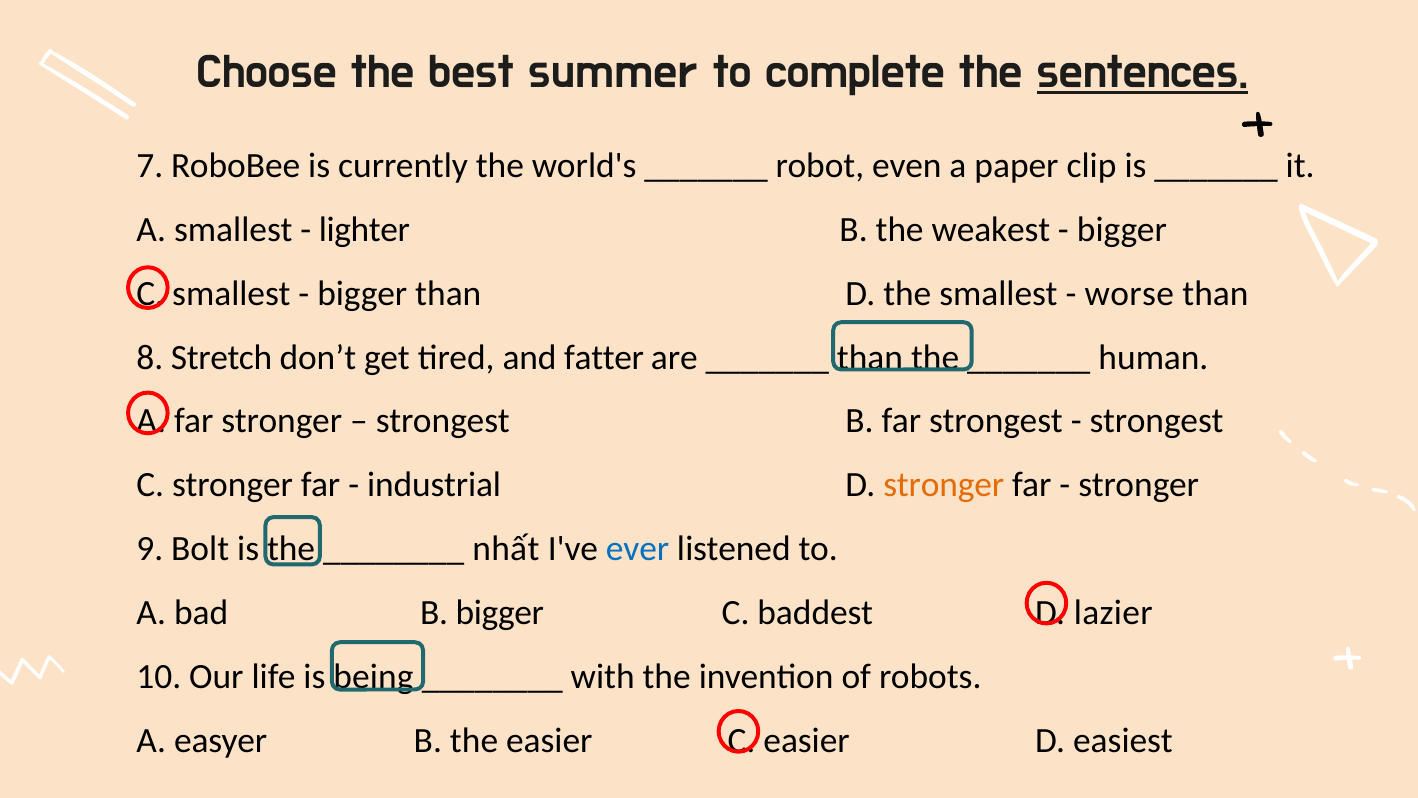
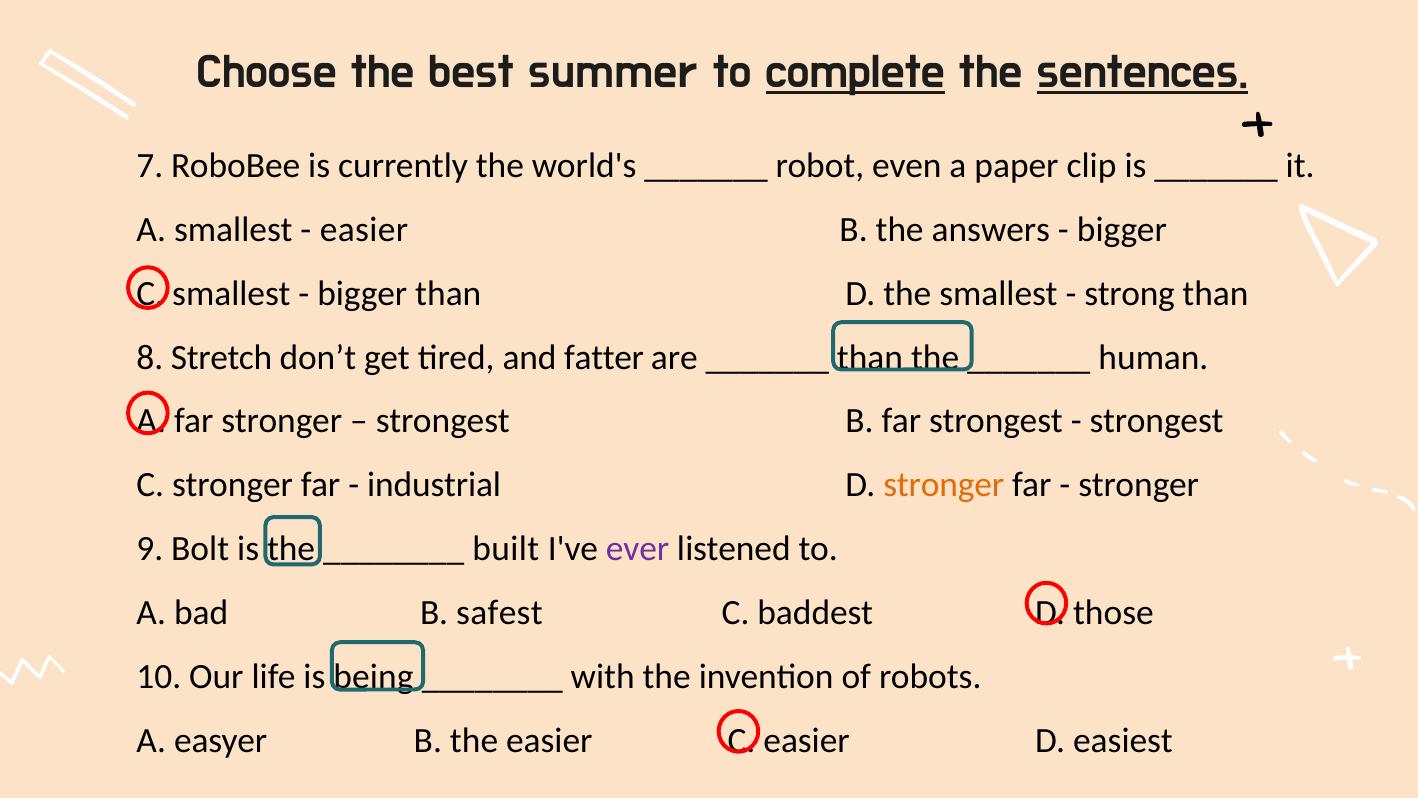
complete underline: none -> present (855, 72)
lighter: lighter -> easier (364, 230)
weakest: weakest -> answers (991, 230)
worse: worse -> strong (1130, 293)
nhất: nhất -> built (506, 549)
ever colour: blue -> purple (638, 549)
B bigger: bigger -> safest (499, 613)
lazier: lazier -> those (1113, 613)
